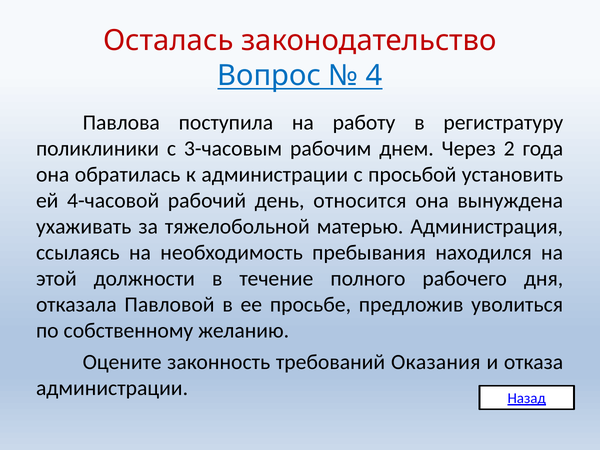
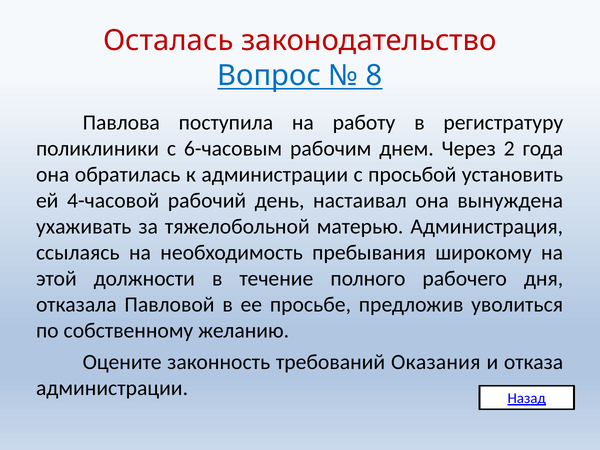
4: 4 -> 8 (374, 76)
3-часовым: 3-часовым -> 6-часовым (233, 148)
относится: относится -> настаивал (360, 200)
находился: находился -> широкому (484, 252)
